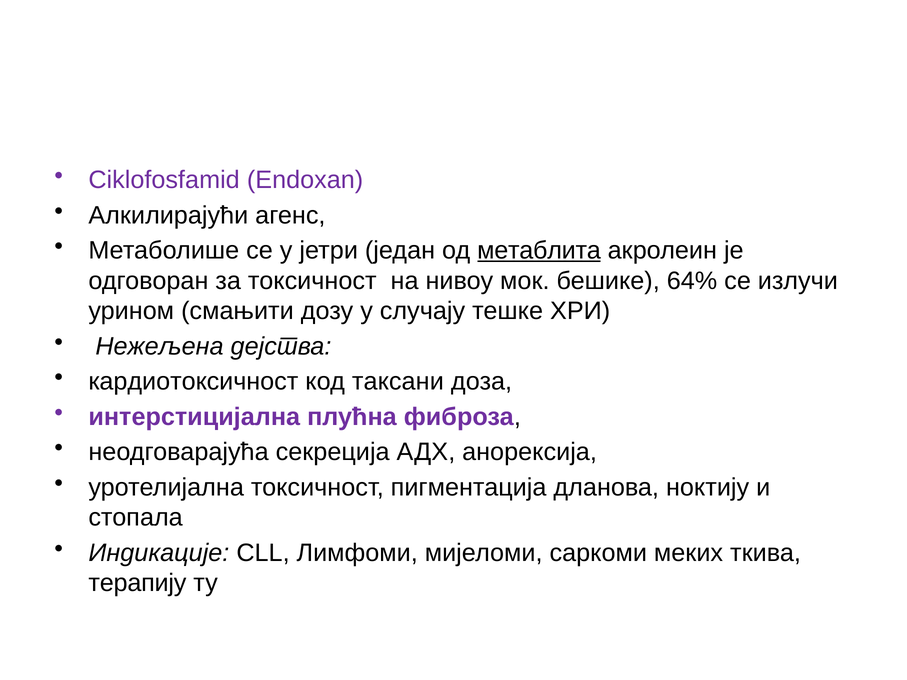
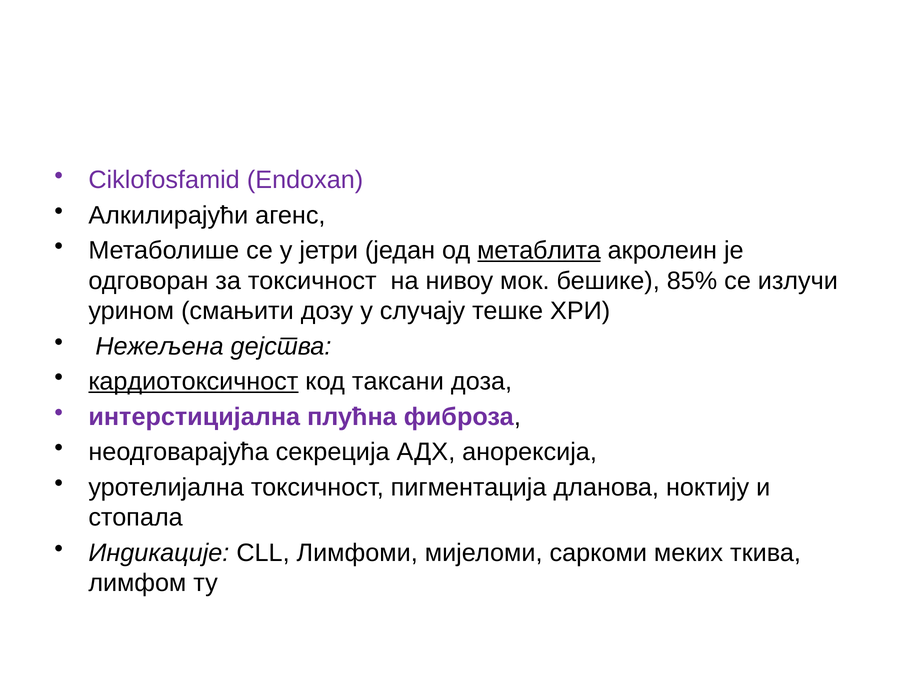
64%: 64% -> 85% (692, 281)
кардиотоксичност underline: none -> present (193, 382)
терапију: терапију -> лимфом (137, 583)
